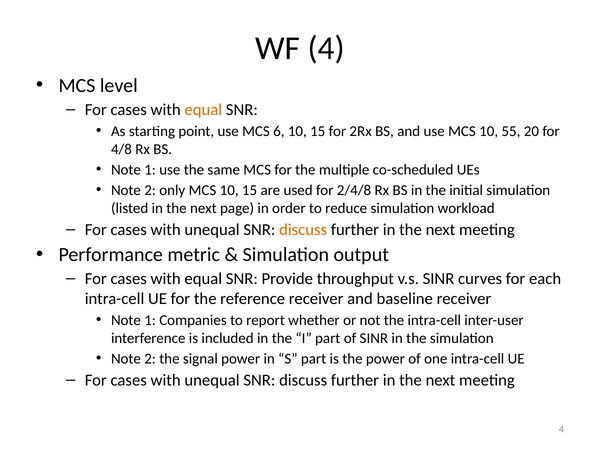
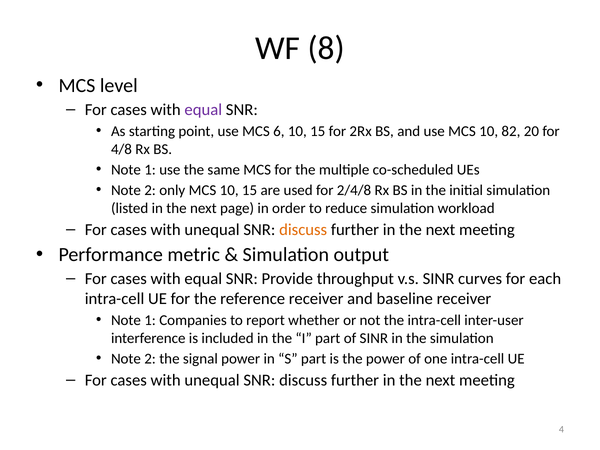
WF 4: 4 -> 8 (326, 48)
equal colour: orange -> purple (203, 110)
55: 55 -> 82 (511, 131)
